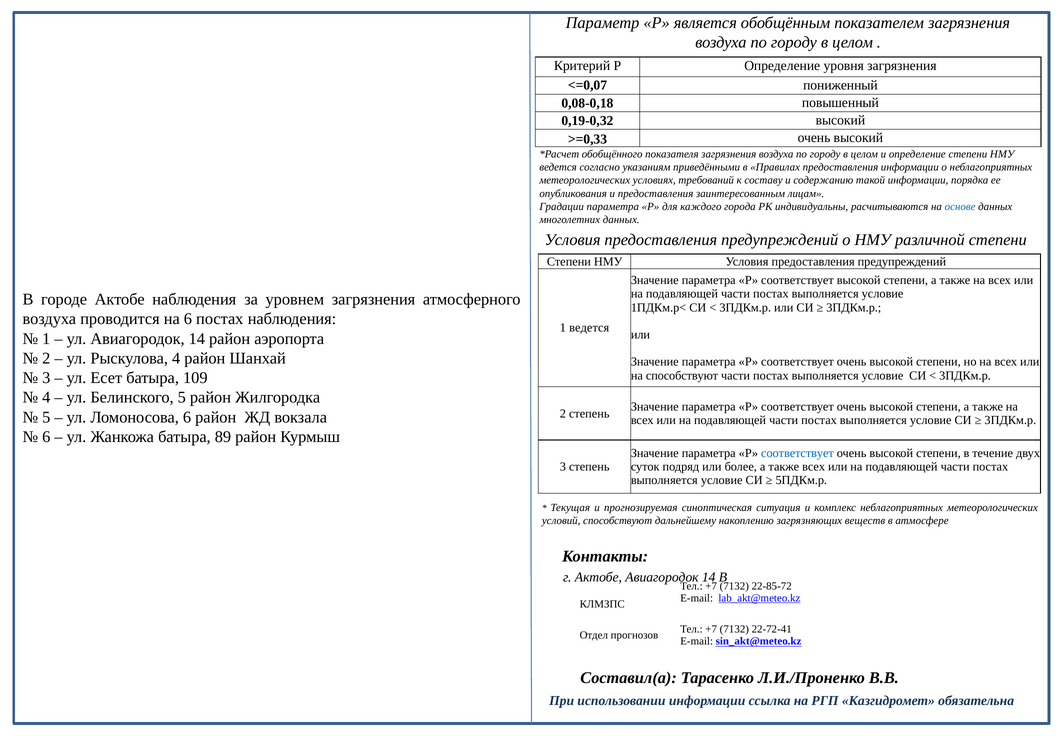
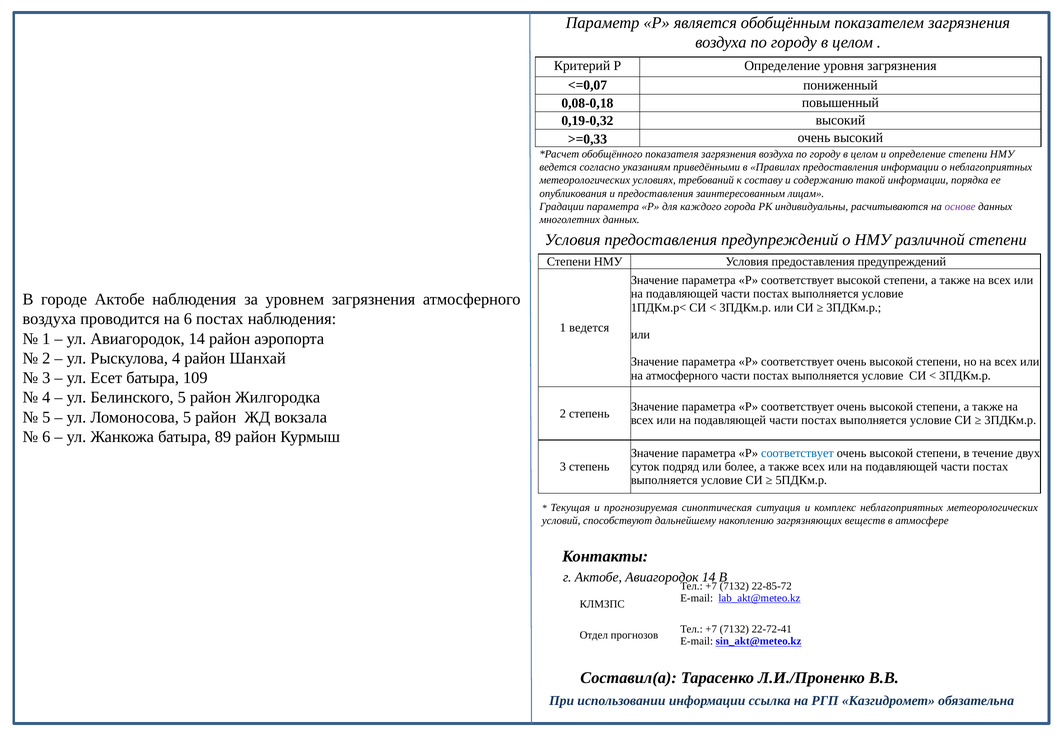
основе colour: blue -> purple (960, 206)
на способствуют: способствуют -> атмосферного (682, 375)
Ломоносова 6: 6 -> 5 (187, 417)
